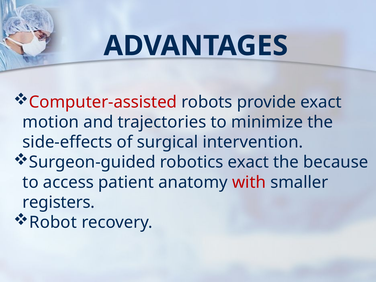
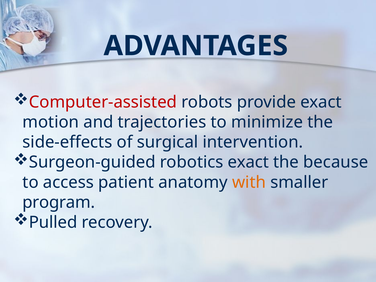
with colour: red -> orange (249, 182)
registers: registers -> program (59, 202)
Robot: Robot -> Pulled (53, 222)
